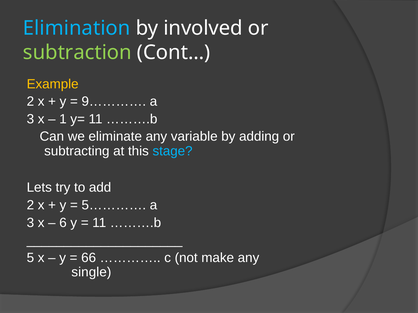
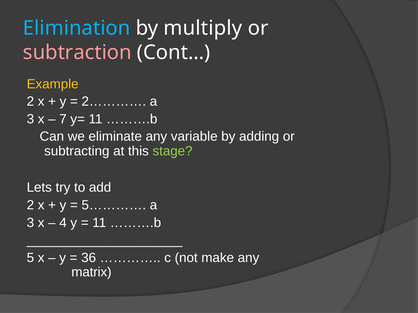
involved: involved -> multiply (203, 28)
subtraction colour: light green -> pink (77, 53)
9…………: 9………… -> 2………… (114, 102)
1: 1 -> 7 (63, 119)
stage colour: light blue -> light green (173, 151)
6: 6 -> 4 (63, 223)
66: 66 -> 36 (89, 258)
single: single -> matrix (91, 272)
